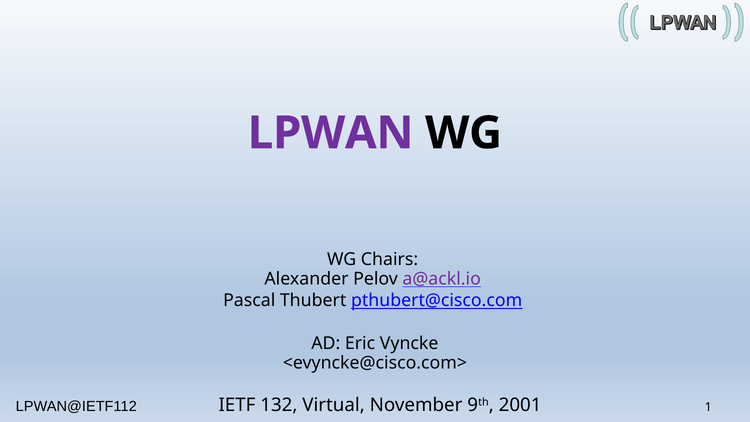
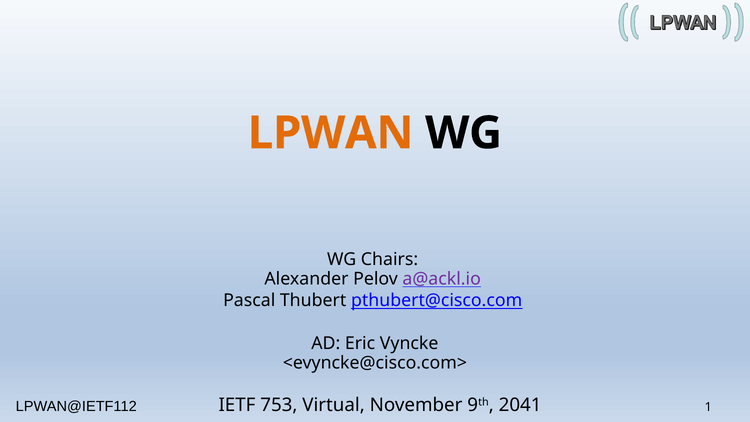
LPWAN colour: purple -> orange (331, 133)
132: 132 -> 753 (279, 405)
2001: 2001 -> 2041 (520, 405)
